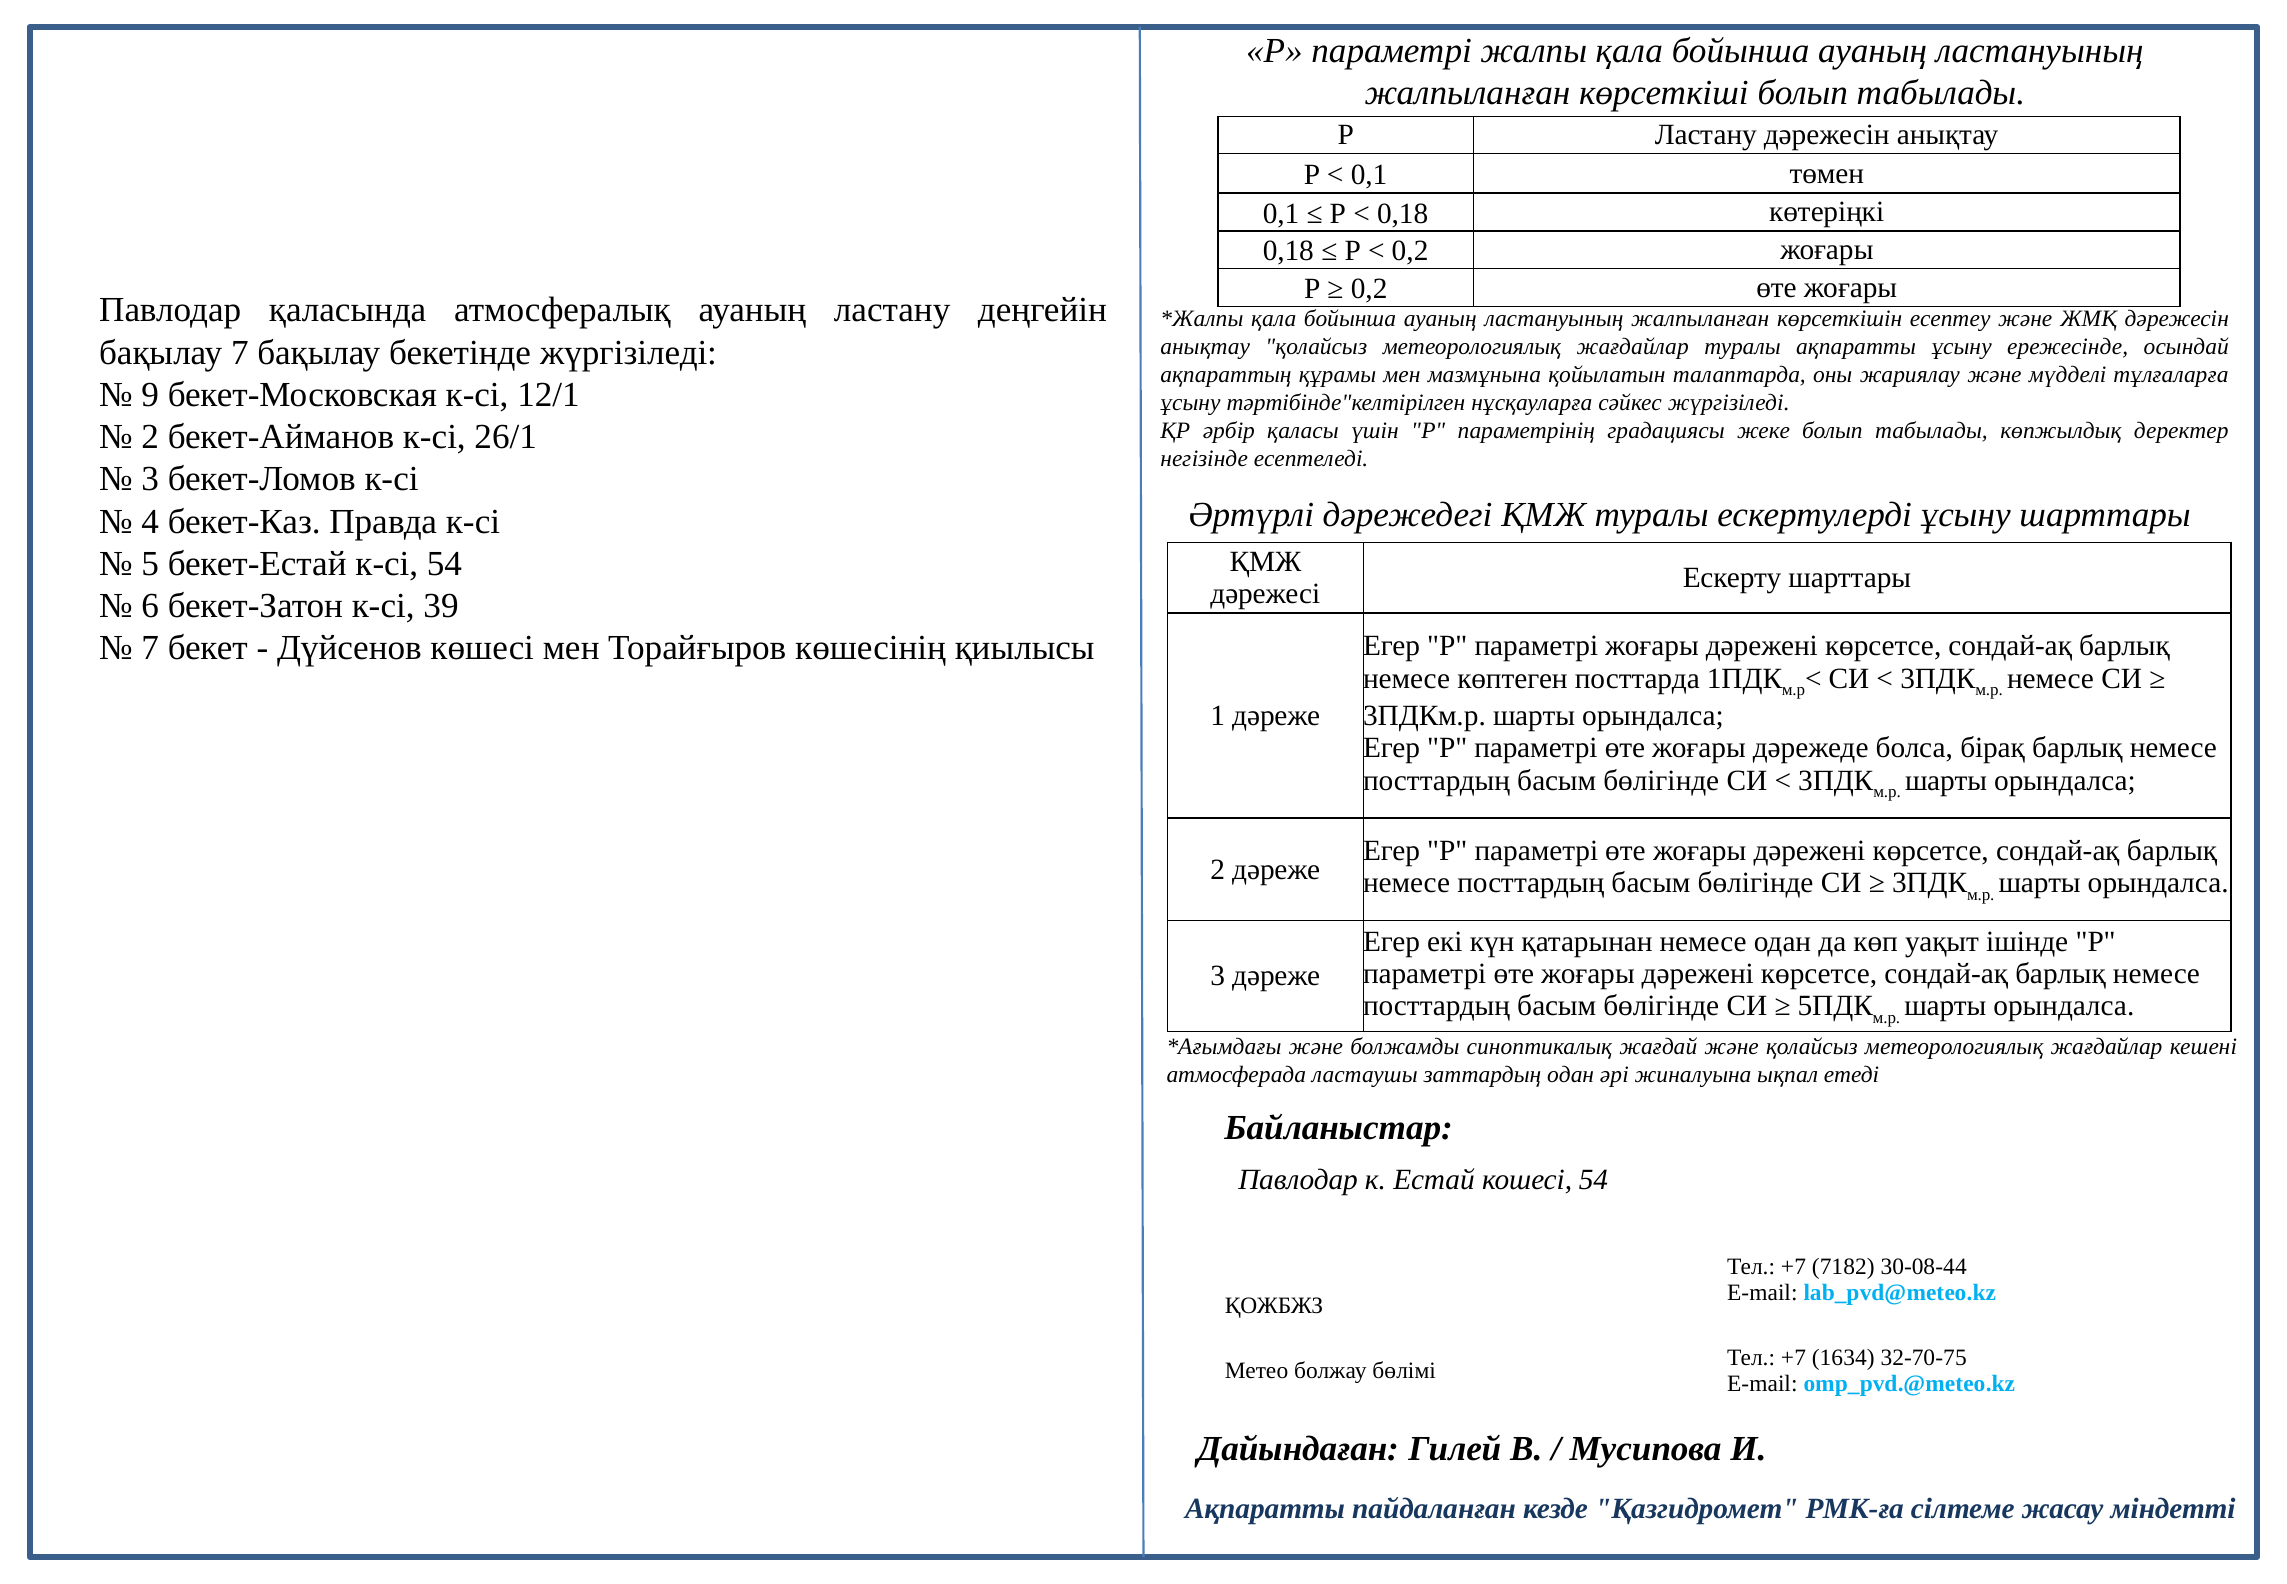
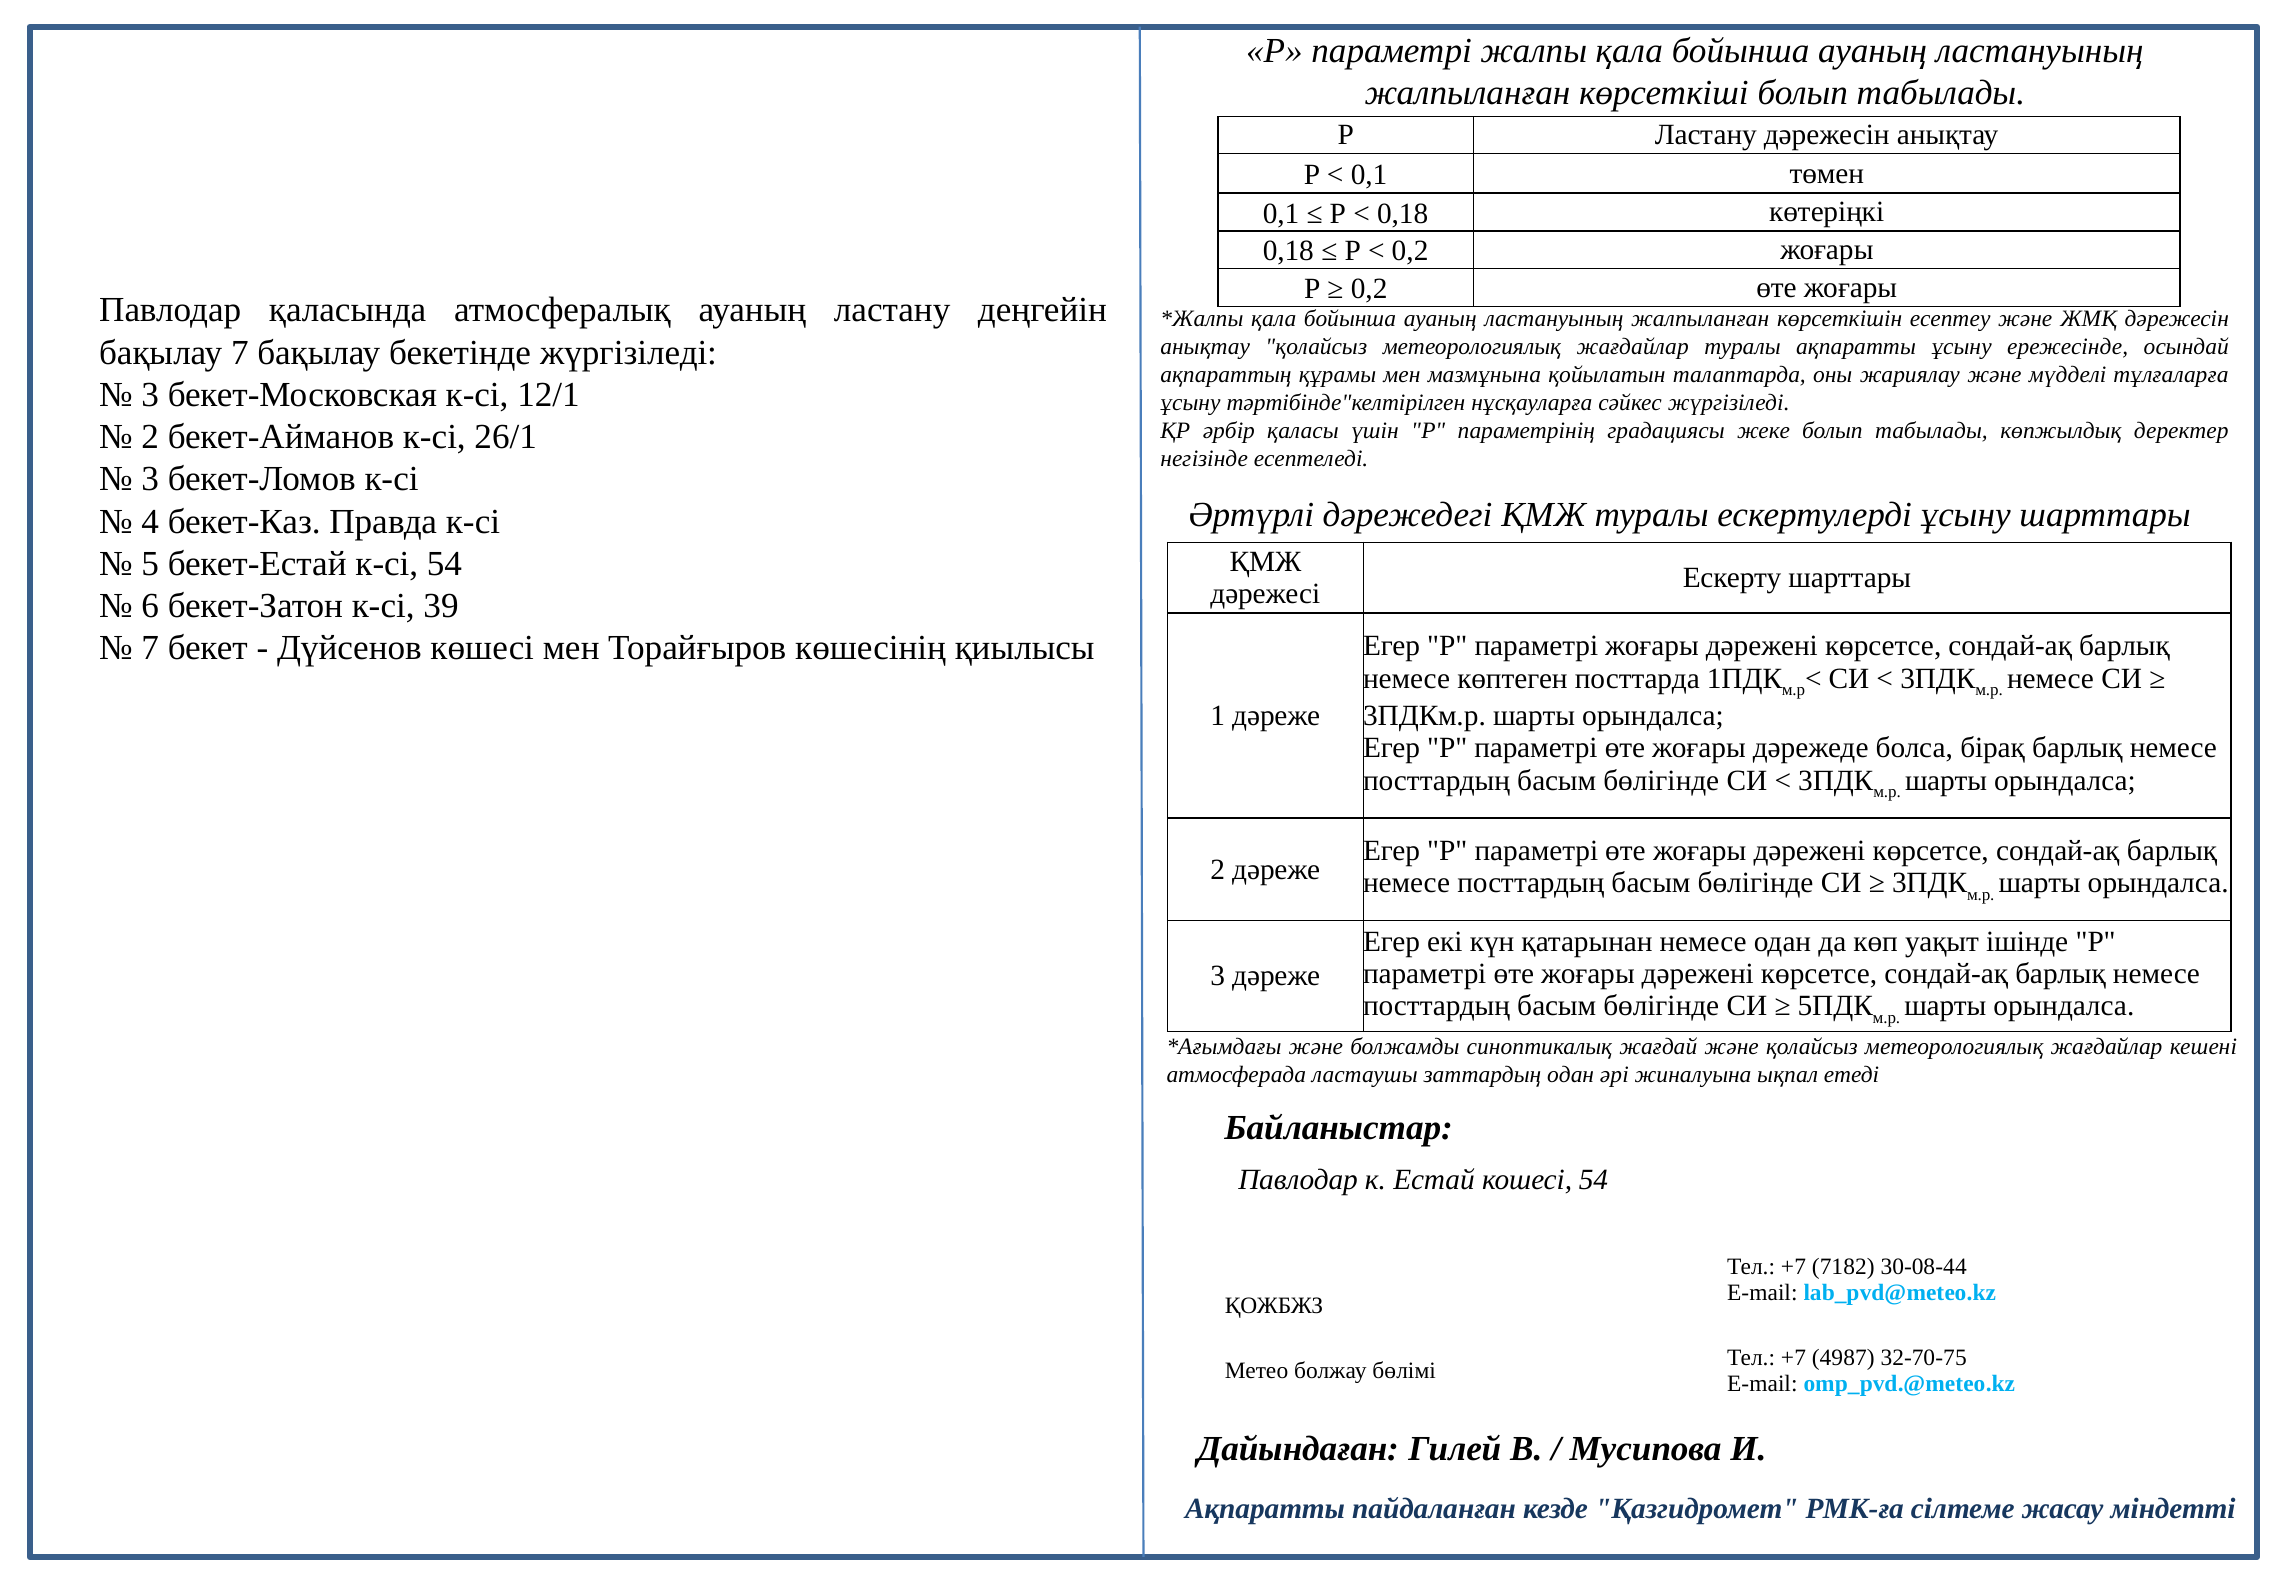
9: 9 -> 3 (150, 395)
1634: 1634 -> 4987 (1843, 1357)
